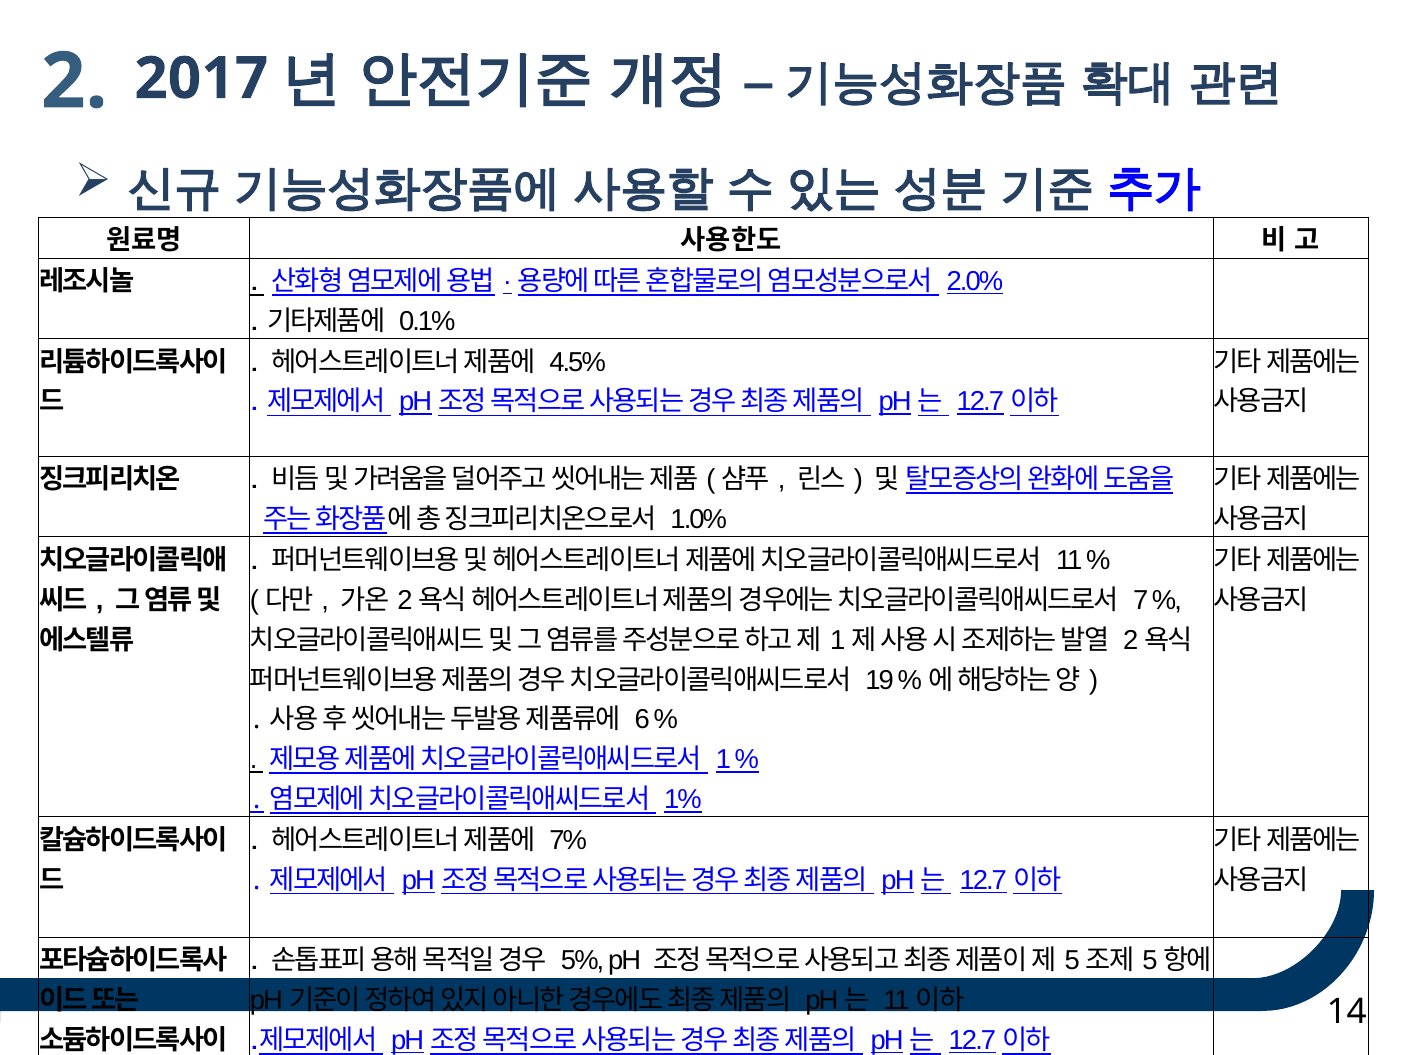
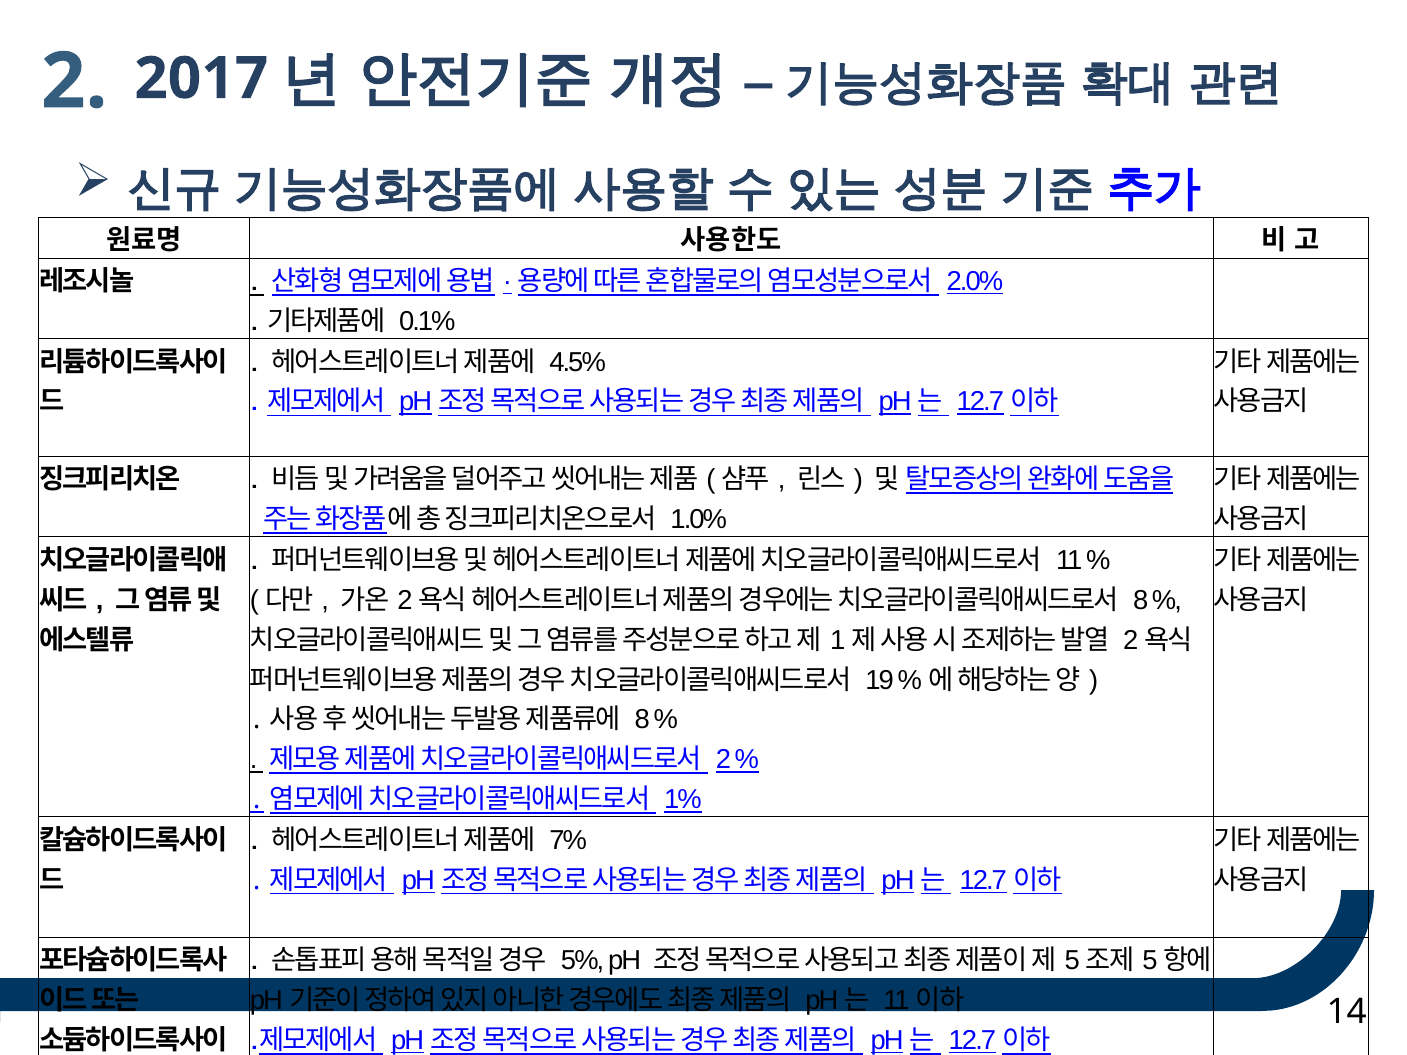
7: 7 -> 8 (1141, 600)
6: 6 -> 8 (642, 720)
1: 1 -> 2 (723, 760)
